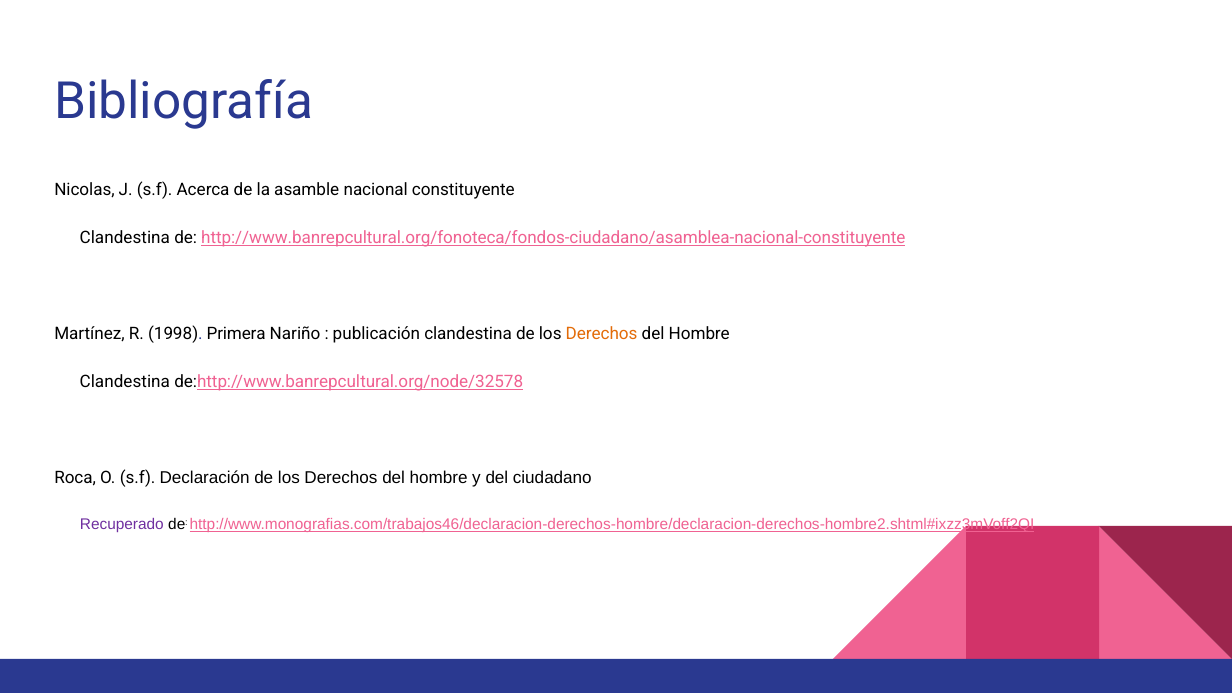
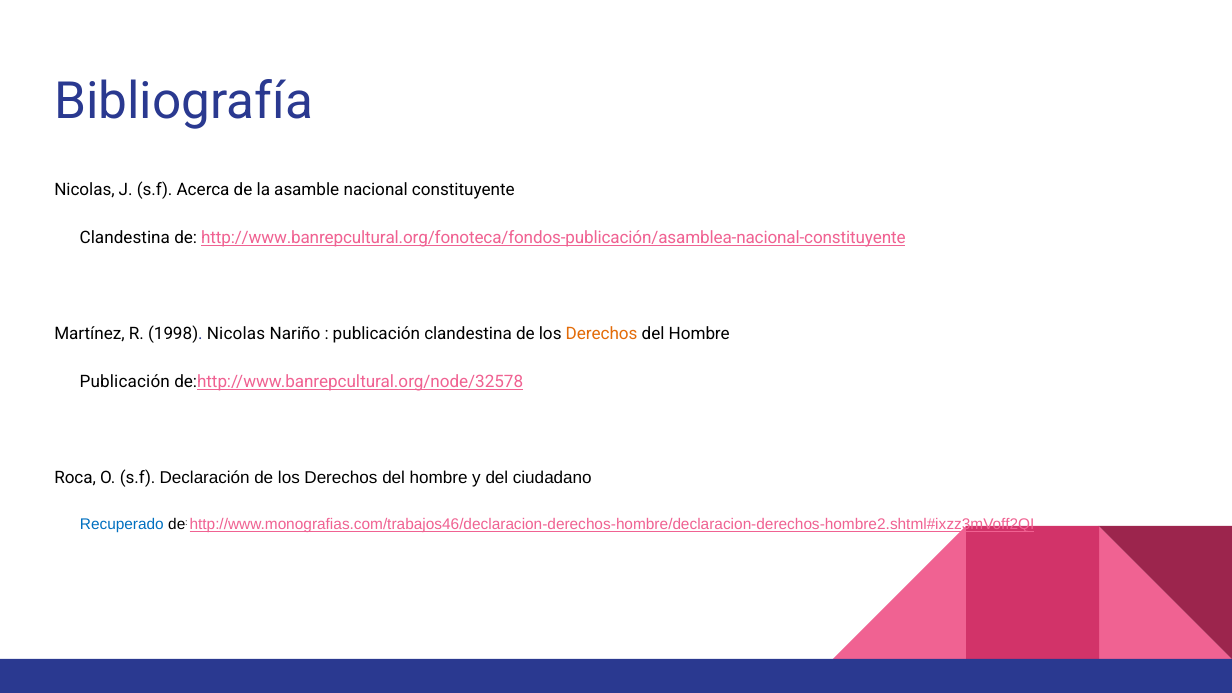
http://www.banrepcultural.org/fonoteca/fondos-ciudadano/asamblea-nacional-constituyente: http://www.banrepcultural.org/fonoteca/fondos-ciudadano/asamblea-nacional-constituyente -> http://www.banrepcultural.org/fonoteca/fondos-publicación/asamblea-nacional-constituyente (553, 238)
1998 Primera: Primera -> Nicolas (236, 334)
Clandestina: Clandestina -> Publicación (125, 382)
Recuperado colour: purple -> blue (122, 525)
